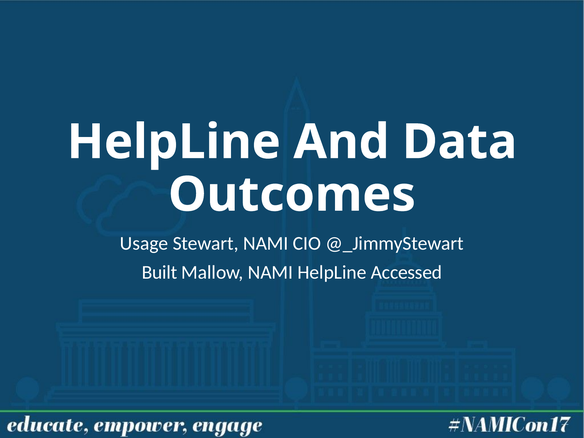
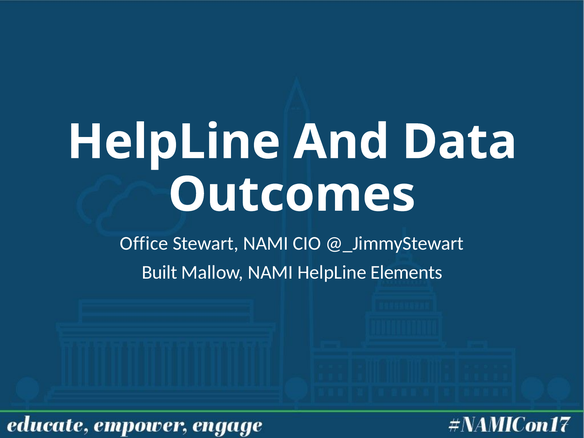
Usage: Usage -> Office (144, 243)
Accessed: Accessed -> Elements (406, 273)
